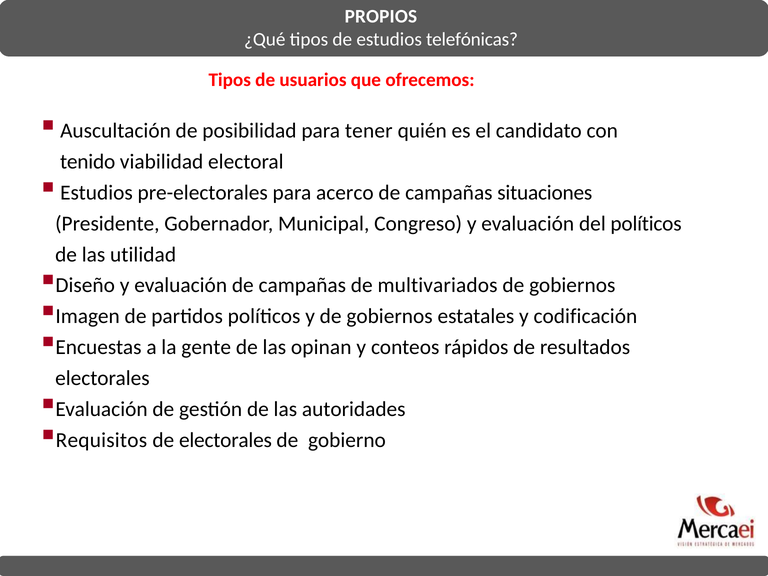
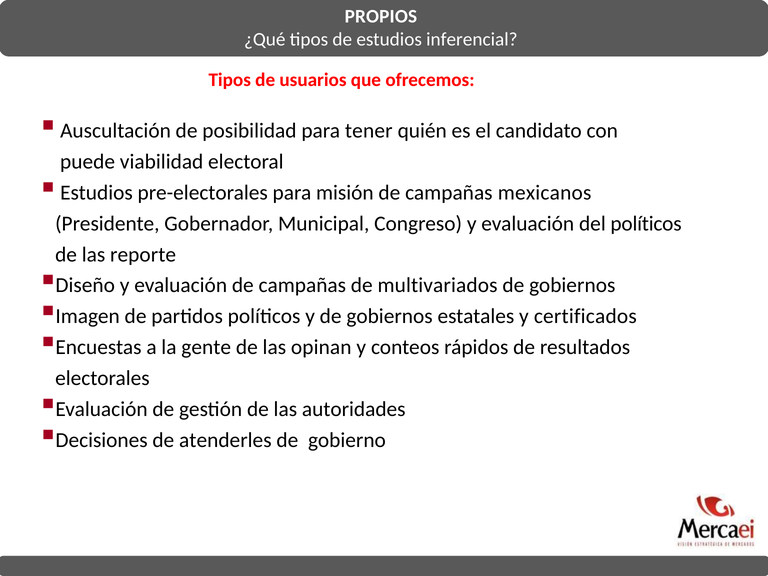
telefónicas: telefónicas -> inferencial (472, 40)
tenido: tenido -> puede (88, 162)
acerco: acerco -> misión (345, 193)
situaciones: situaciones -> mexicanos (545, 193)
utilidad: utilidad -> reporte (143, 254)
codificación: codificación -> certificados (585, 316)
Requisitos: Requisitos -> Decisiones (102, 440)
de electorales: electorales -> atenderles (225, 440)
